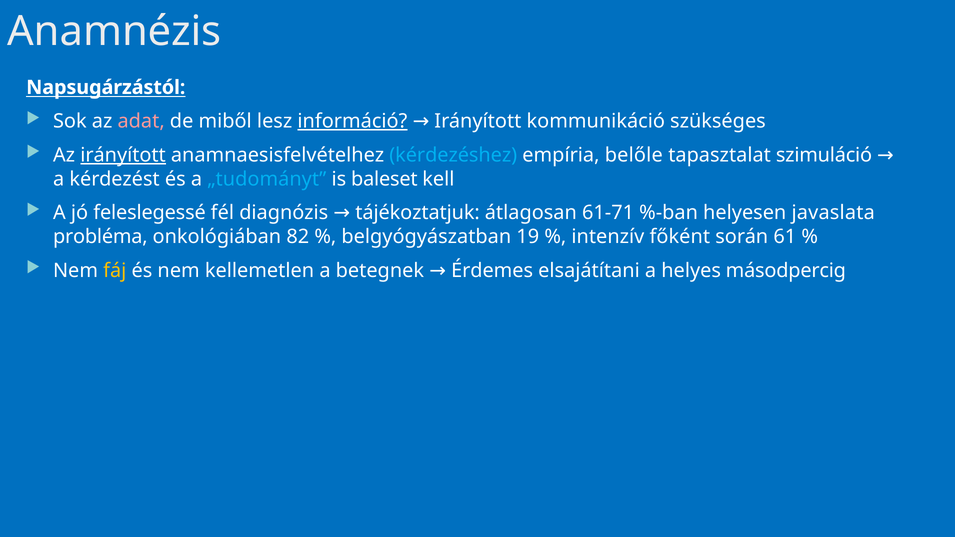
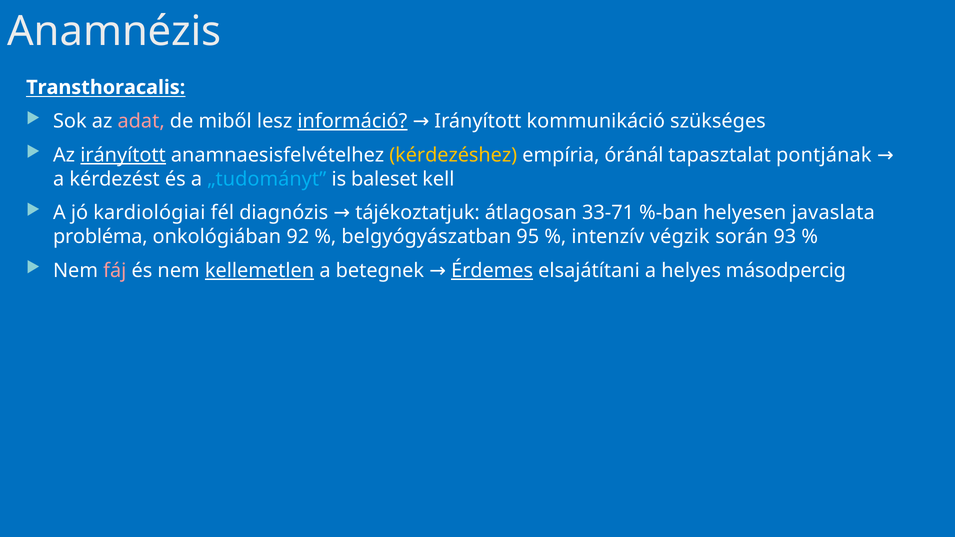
Napsugárzástól: Napsugárzástól -> Transthoracalis (106, 87)
kérdezéshez colour: light blue -> yellow (453, 155)
belőle: belőle -> óránál (634, 155)
szimuláció: szimuláció -> pontjának (824, 155)
feleslegessé: feleslegessé -> kardiológiai (149, 213)
61-71: 61-71 -> 33-71 (608, 213)
82: 82 -> 92 (298, 237)
19: 19 -> 95 (528, 237)
főként: főként -> végzik (680, 237)
61: 61 -> 93 (785, 237)
fáj colour: yellow -> pink (115, 271)
kellemetlen underline: none -> present (260, 271)
Érdemes underline: none -> present (492, 271)
